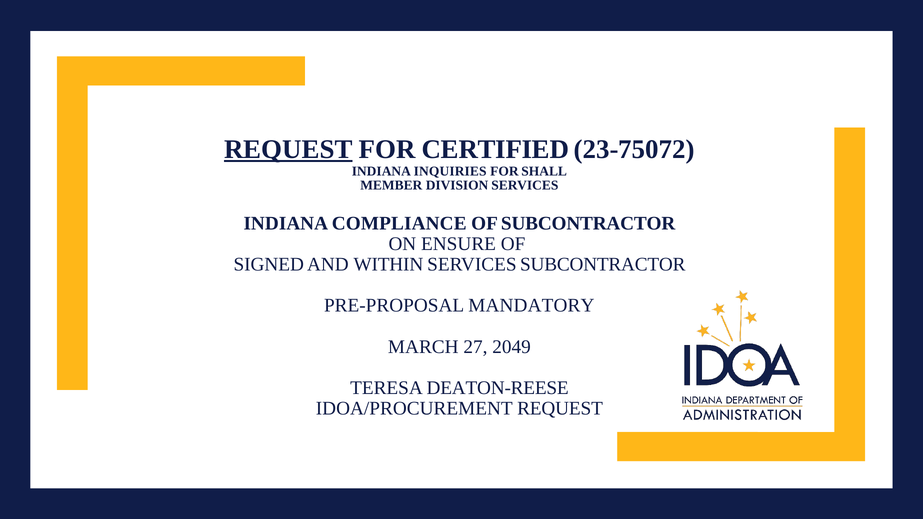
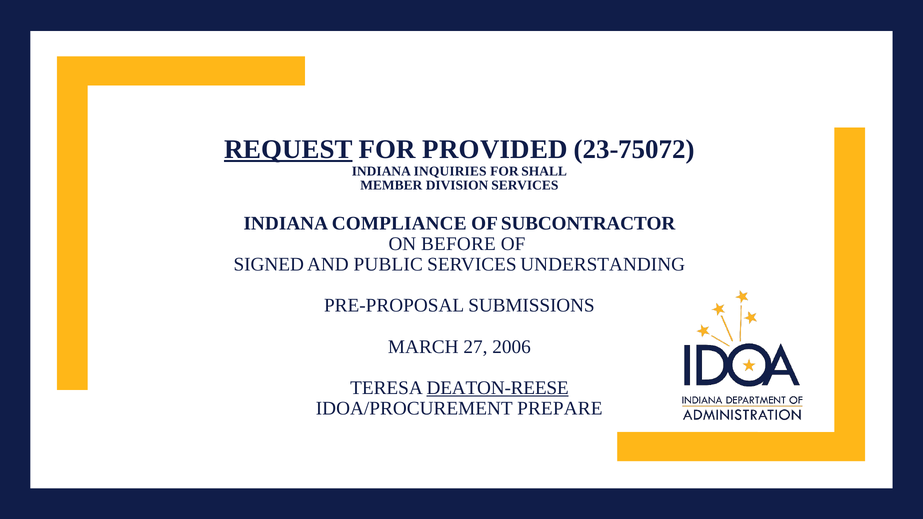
CERTIFIED: CERTIFIED -> PROVIDED (495, 149)
ENSURE: ENSURE -> BEFORE (458, 244)
WITHIN: WITHIN -> PUBLIC (388, 265)
SERVICES SUBCONTRACTOR: SUBCONTRACTOR -> UNDERSTANDING (603, 265)
MANDATORY: MANDATORY -> SUBMISSIONS (531, 306)
2049: 2049 -> 2006 (512, 347)
DEATON-REESE underline: none -> present (498, 388)
IDOA/PROCUREMENT REQUEST: REQUEST -> PREPARE (560, 408)
